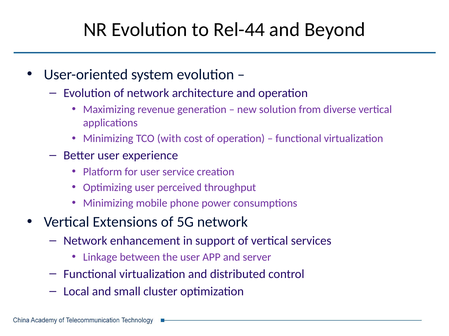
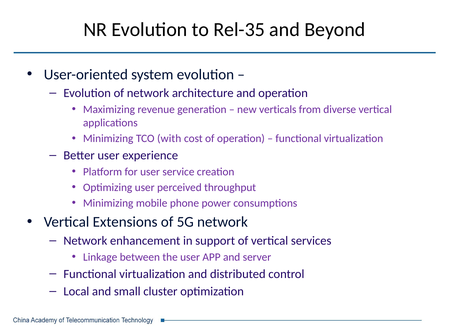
Rel-44: Rel-44 -> Rel-35 (239, 30)
solution: solution -> verticals (278, 110)
